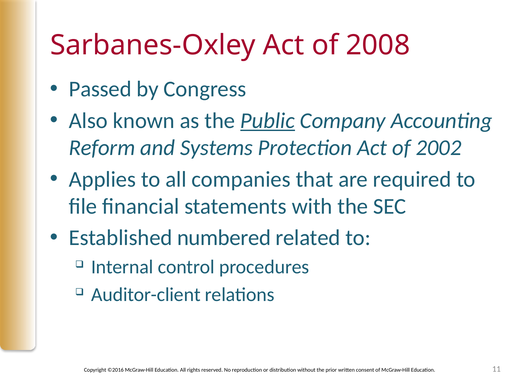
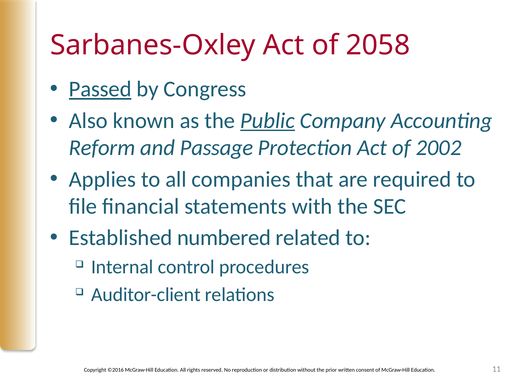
2008: 2008 -> 2058 (378, 45)
Passed underline: none -> present (100, 89)
Systems: Systems -> Passage (217, 148)
